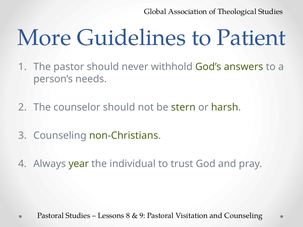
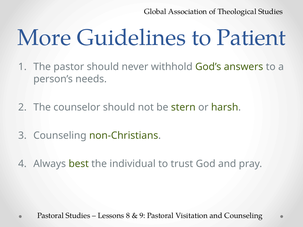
year: year -> best (79, 164)
